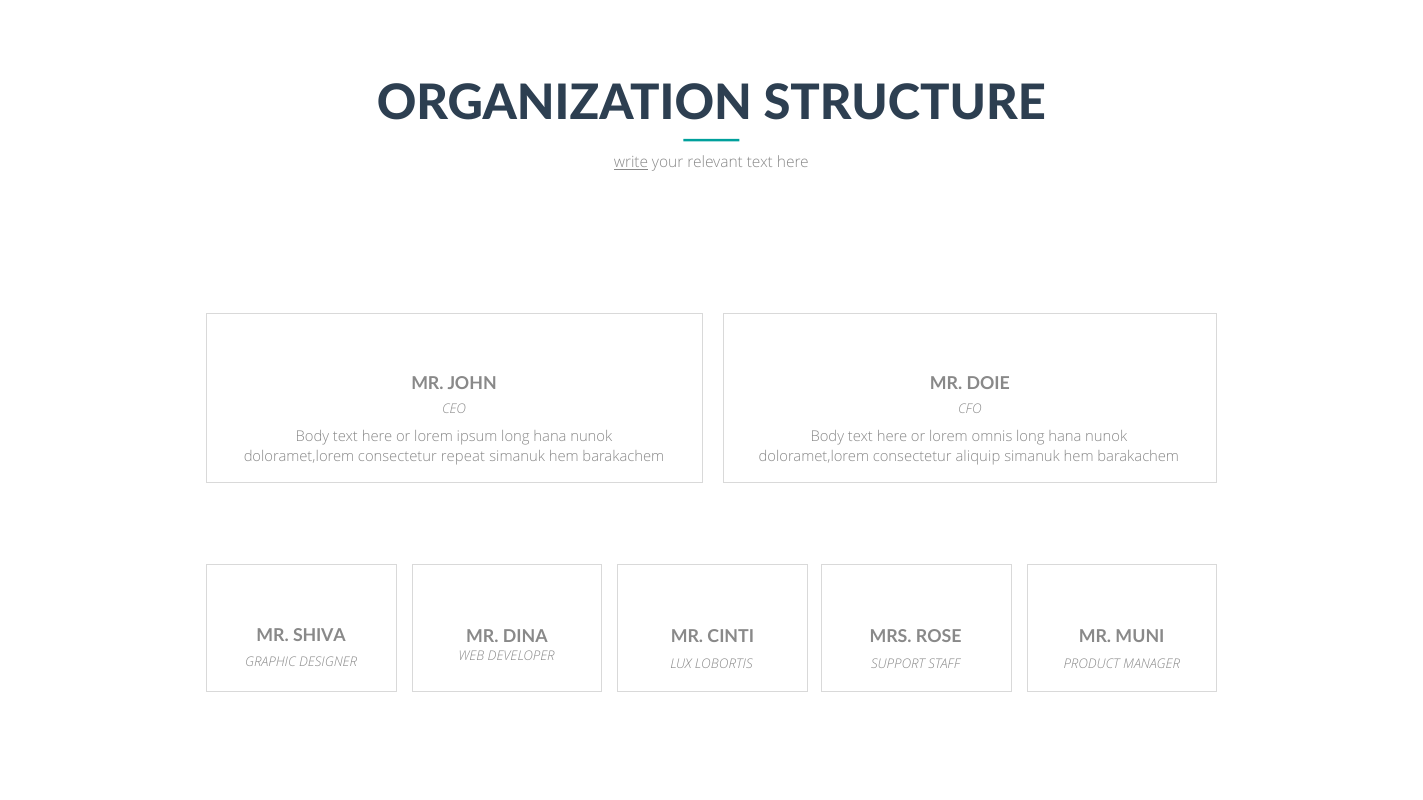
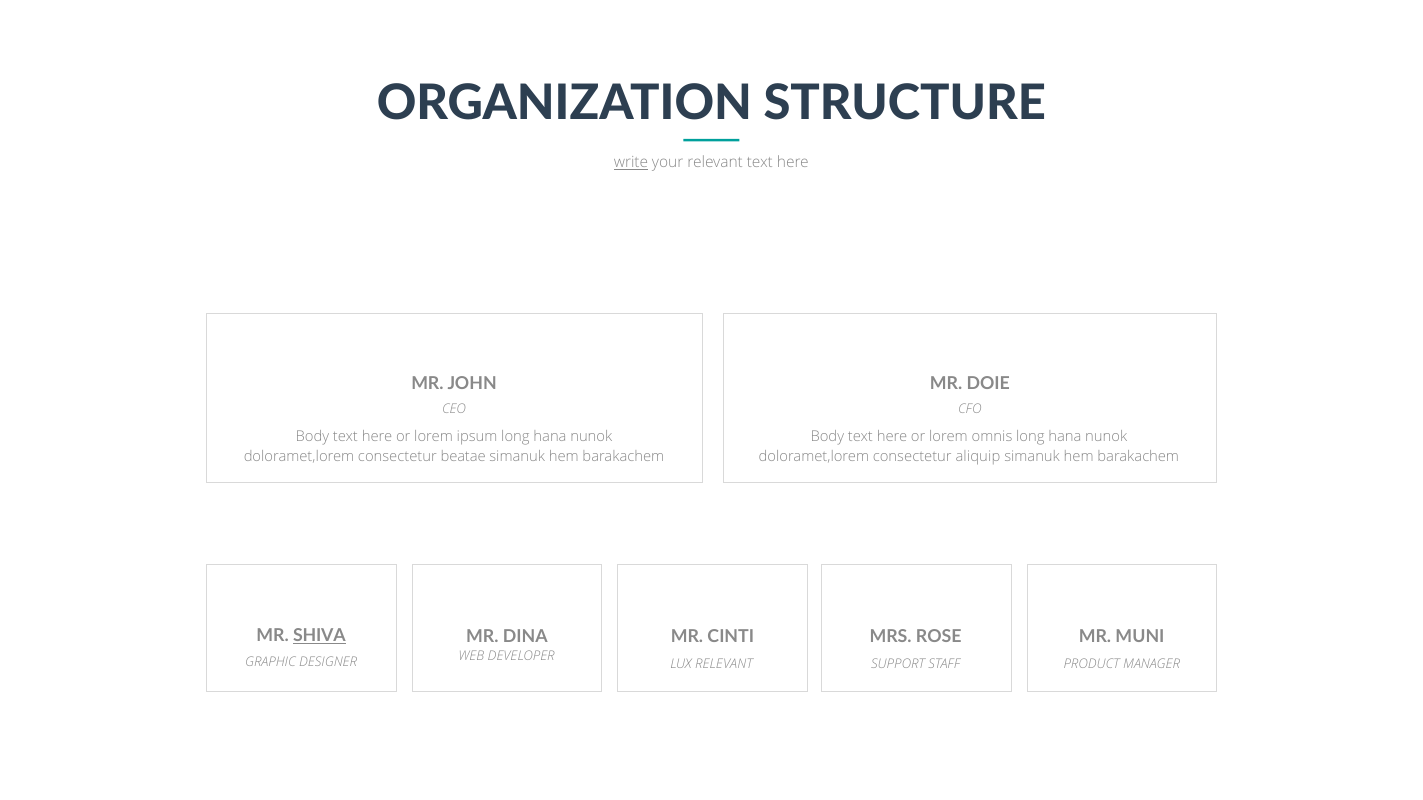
repeat: repeat -> beatae (463, 457)
SHIVA underline: none -> present (319, 636)
LUX LOBORTIS: LOBORTIS -> RELEVANT (724, 664)
